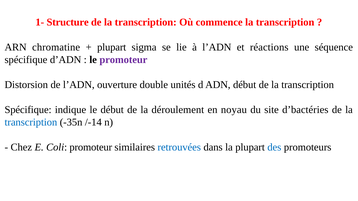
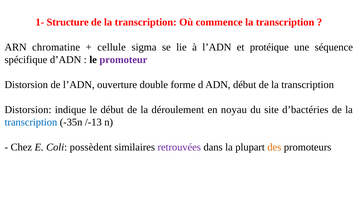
plupart: plupart -> cellule (112, 47)
réactions: réactions -> protéique (269, 47)
unités: unités -> forme (183, 85)
Spécifique: Spécifique -> Distorsion (28, 110)
/-14: /-14 -> /-13 (93, 122)
Coli promoteur: promoteur -> possèdent (91, 148)
retrouvées colour: blue -> purple (179, 148)
des colour: blue -> orange (274, 148)
